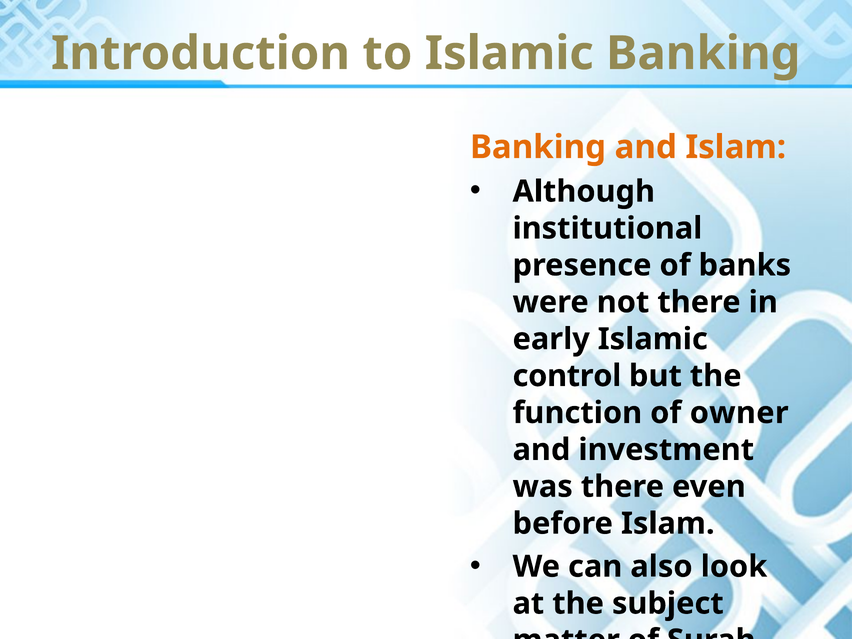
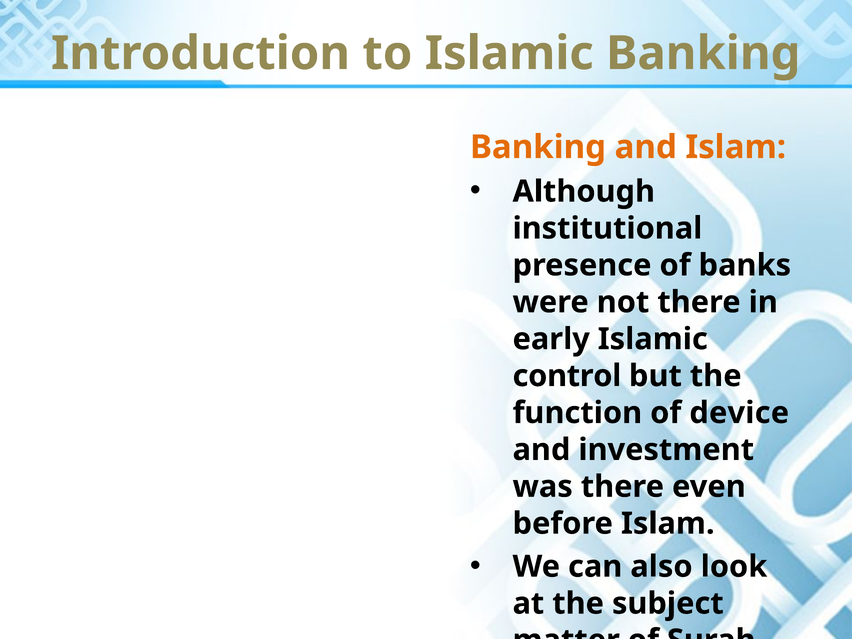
owner: owner -> device (739, 413)
